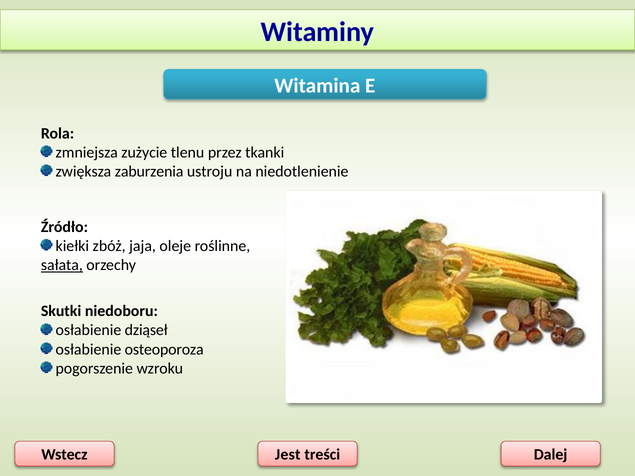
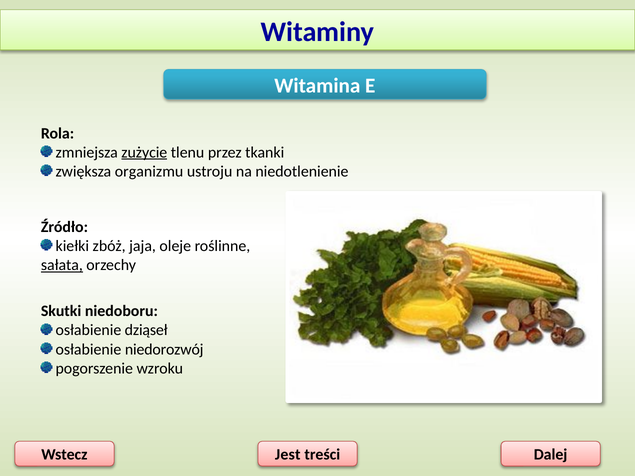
zużycie underline: none -> present (144, 152)
zaburzenia: zaburzenia -> organizmu (149, 172)
osteoporoza: osteoporoza -> niedorozwój (164, 349)
